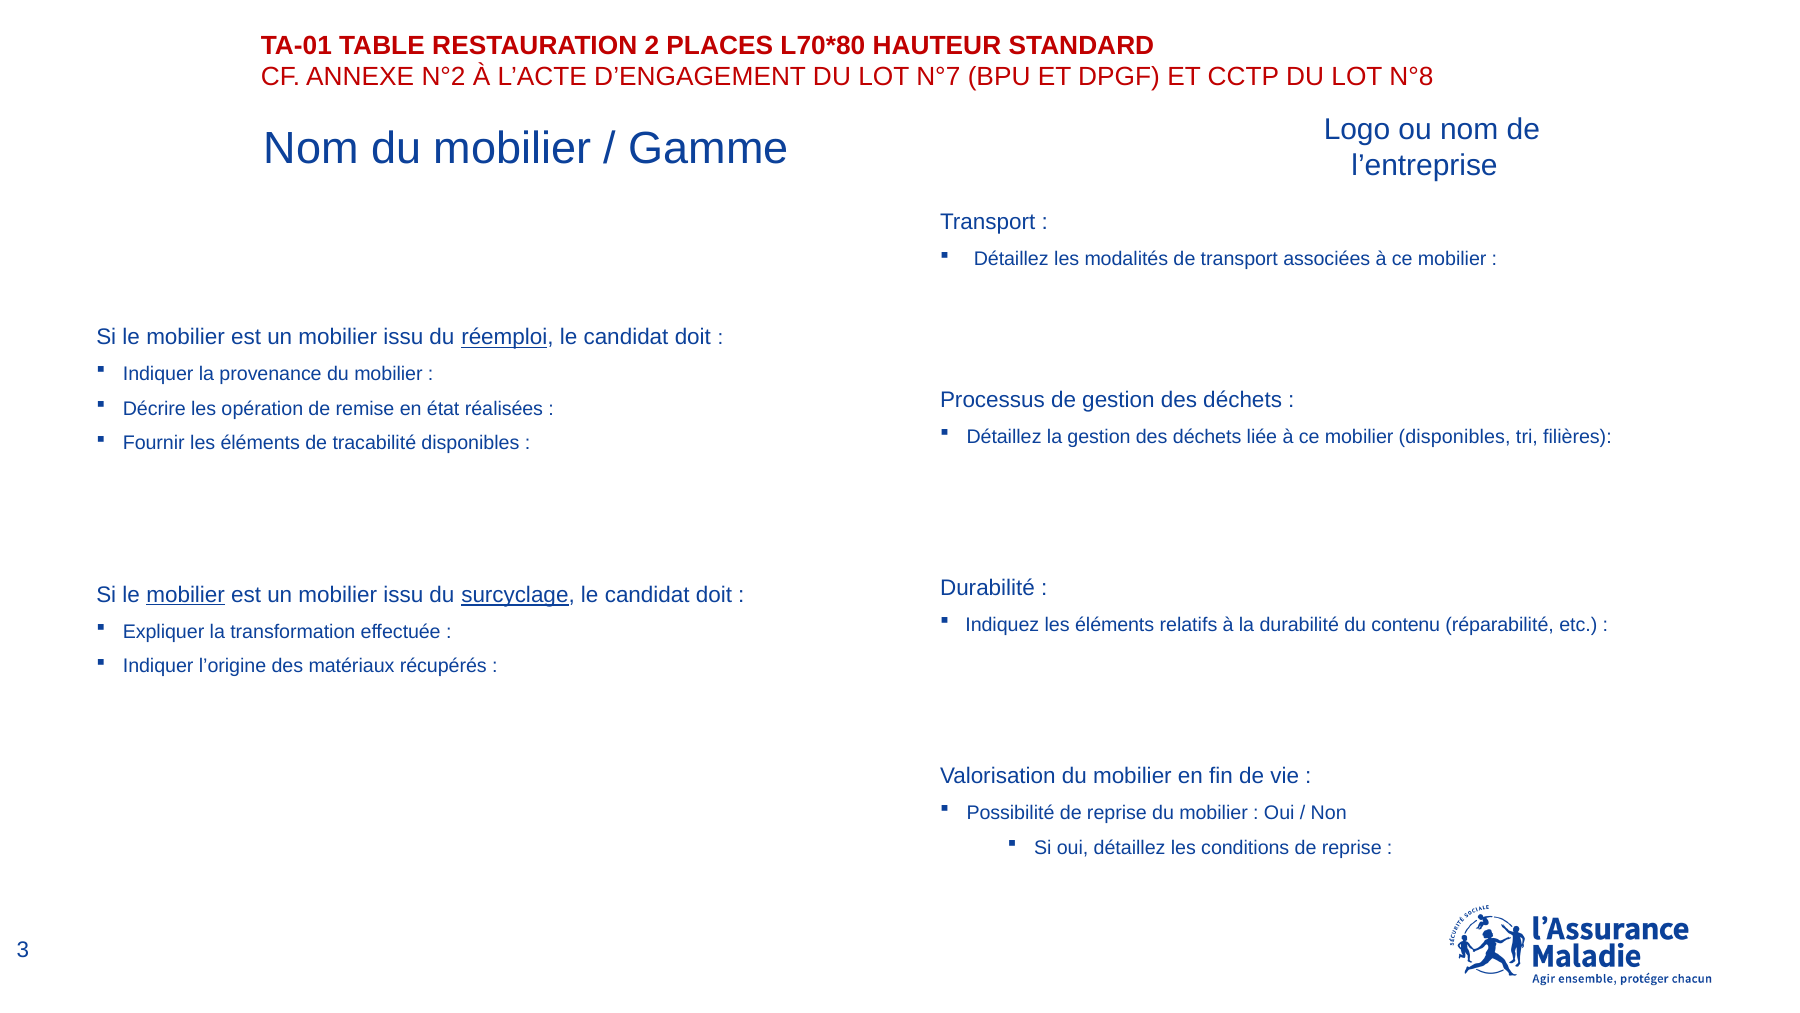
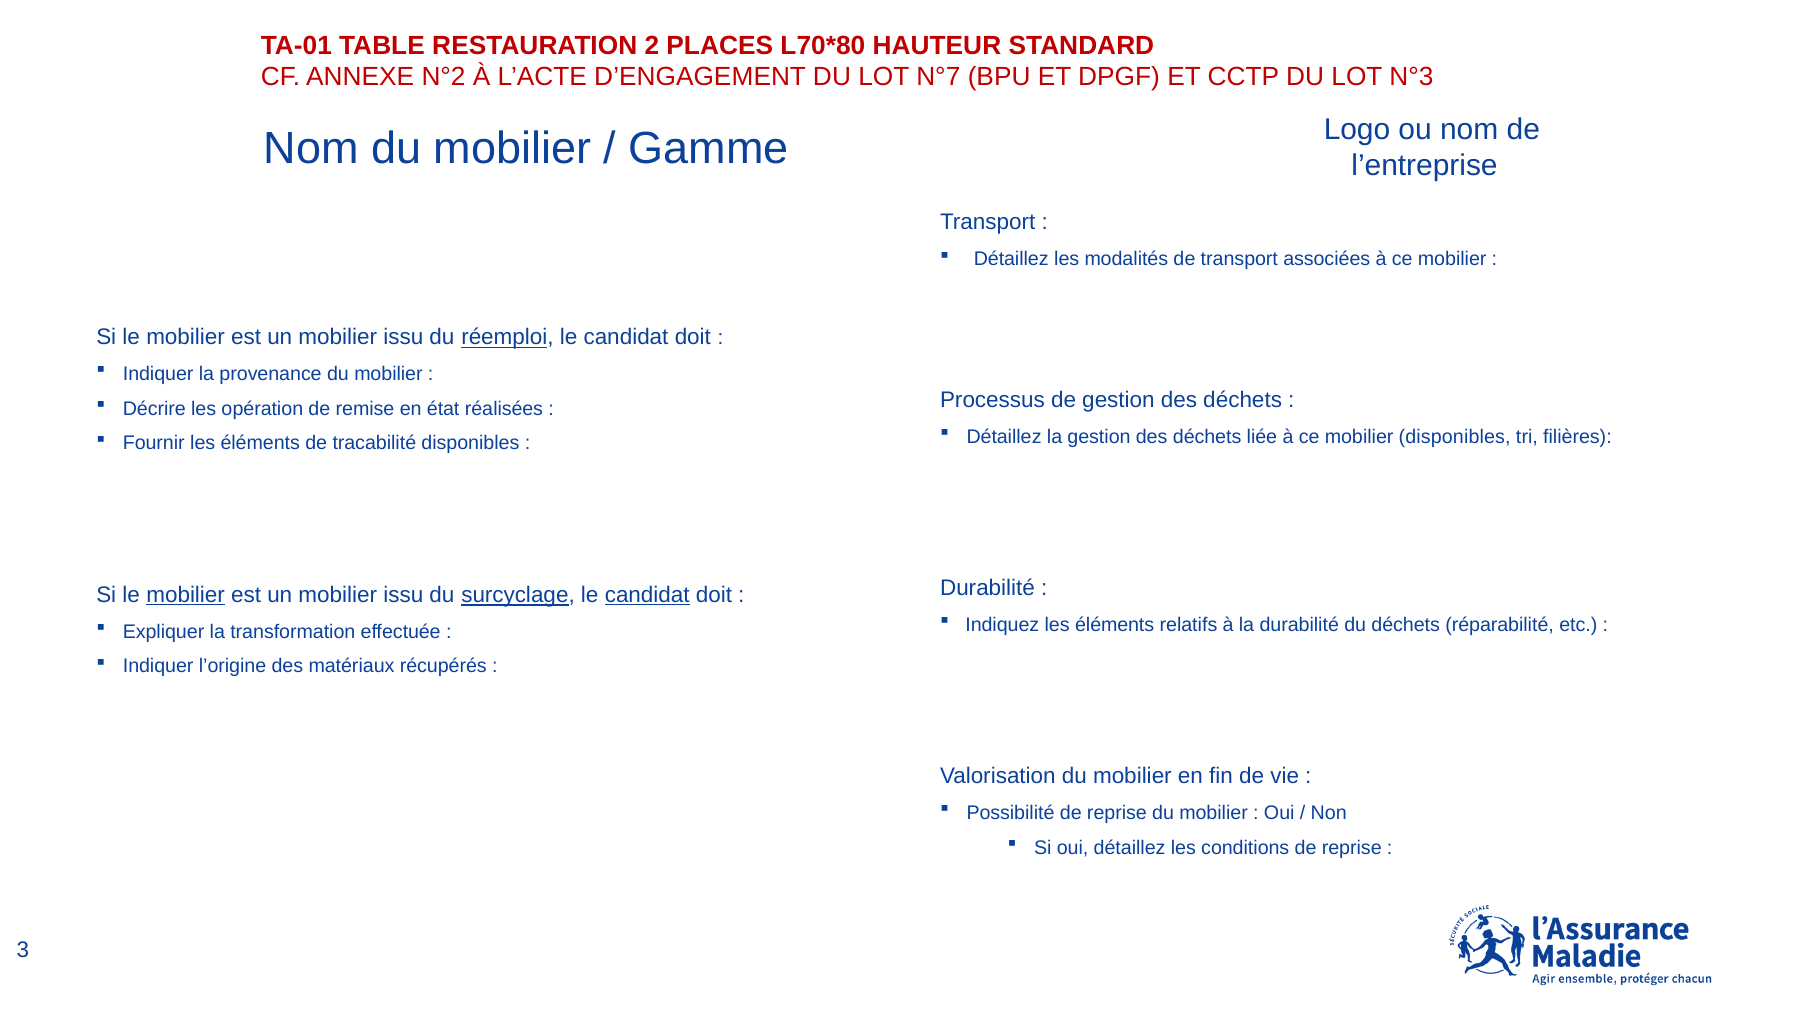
N°8: N°8 -> N°3 (1411, 77)
candidat underline: none -> present (647, 595)
du contenu: contenu -> déchets (1406, 624)
